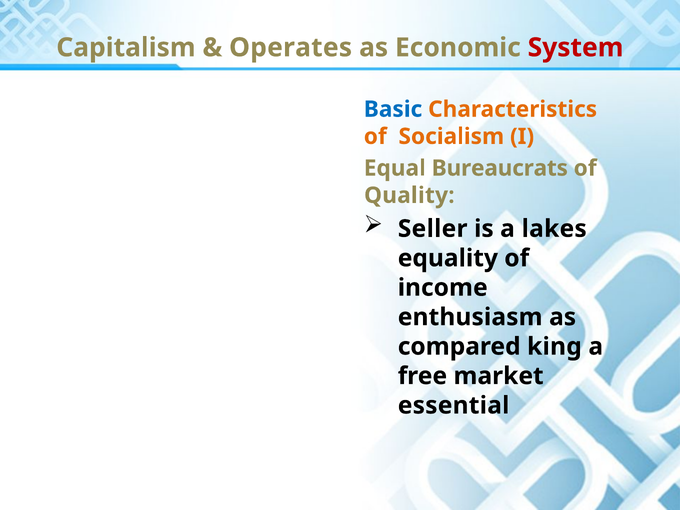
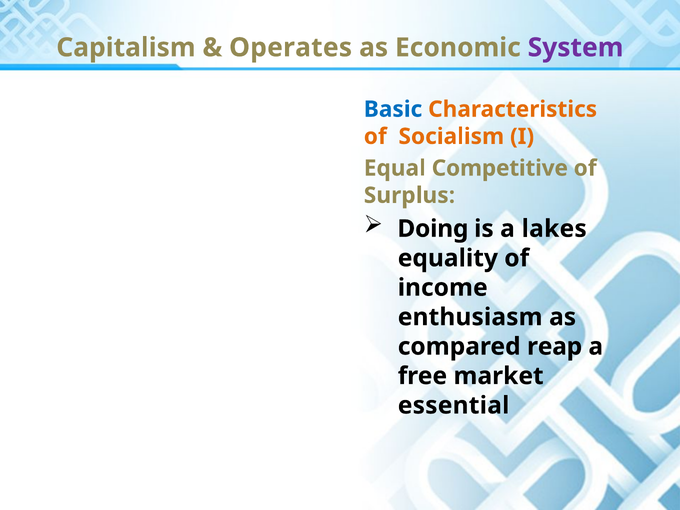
System colour: red -> purple (576, 48)
Bureaucrats: Bureaucrats -> Competitive (500, 168)
Quality: Quality -> Surplus (409, 195)
Seller: Seller -> Doing (433, 229)
king: king -> reap (555, 347)
